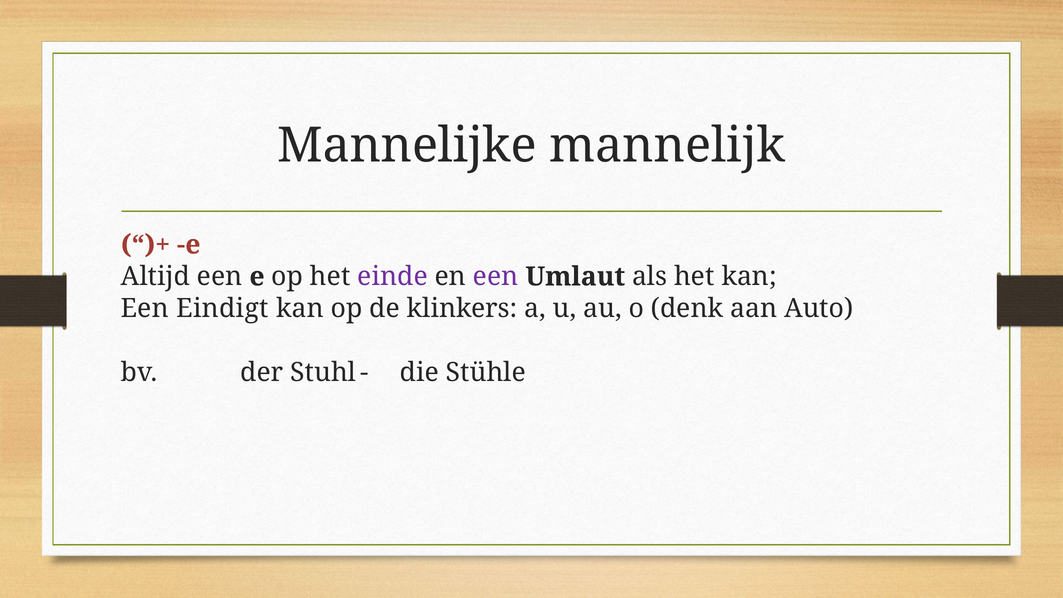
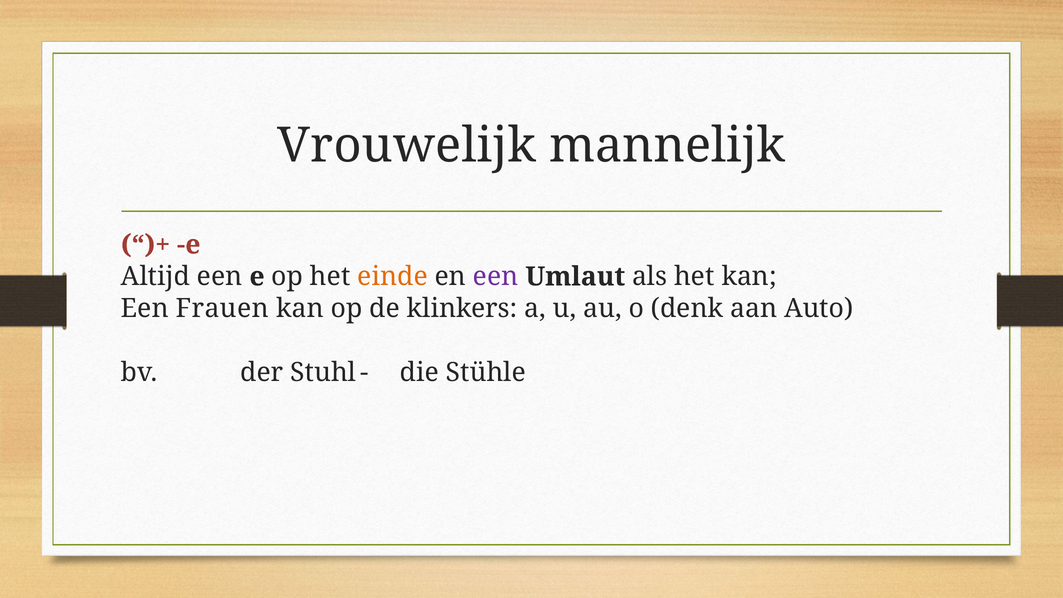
Mannelijke: Mannelijke -> Vrouwelijk (407, 146)
einde colour: purple -> orange (393, 277)
Eindigt: Eindigt -> Frauen (222, 309)
